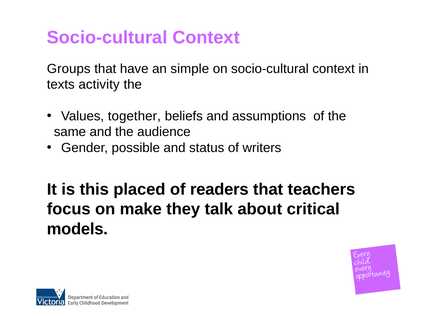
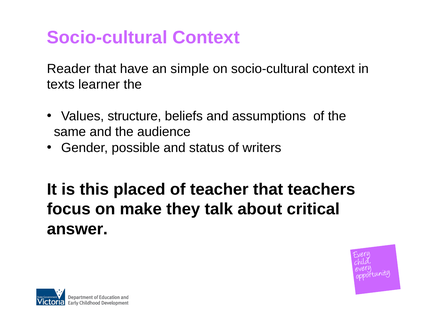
Groups: Groups -> Reader (69, 69)
activity: activity -> learner (99, 85)
together: together -> structure (134, 116)
readers: readers -> teacher (219, 189)
models: models -> answer (77, 229)
